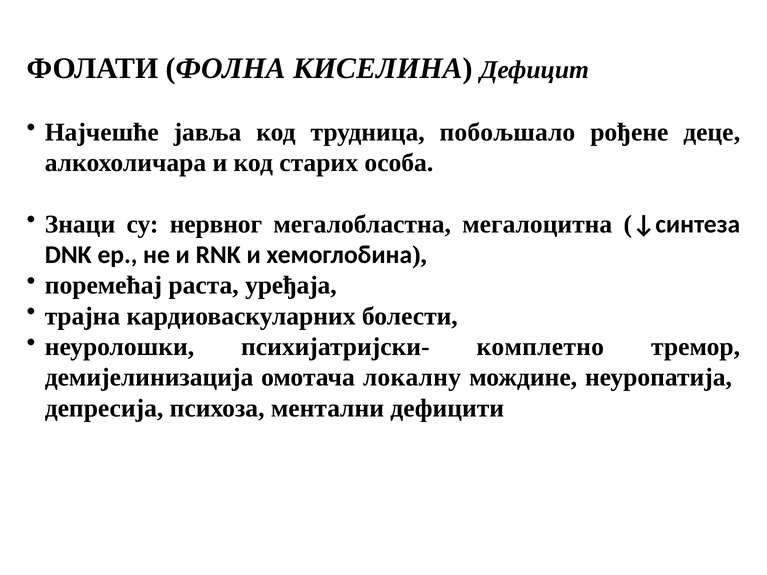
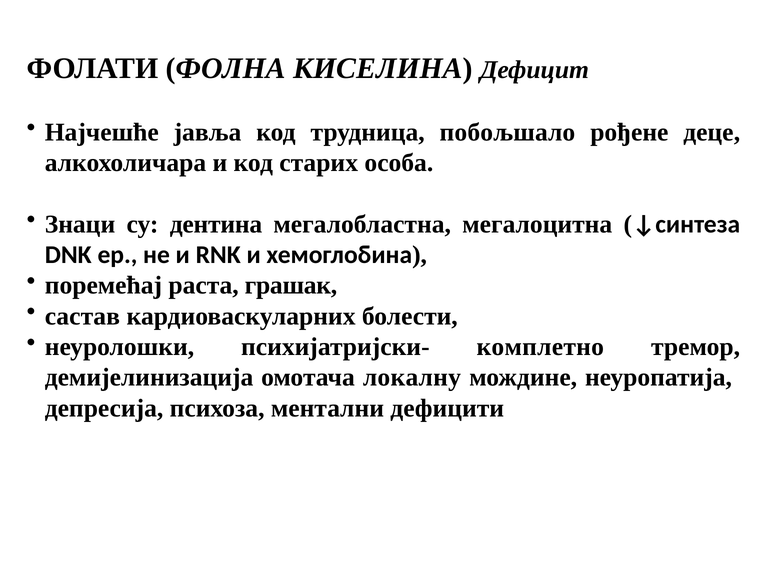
нервног: нервног -> дентина (216, 224)
уређаја: уређаја -> грашак (291, 286)
трајна: трајна -> састав (82, 316)
